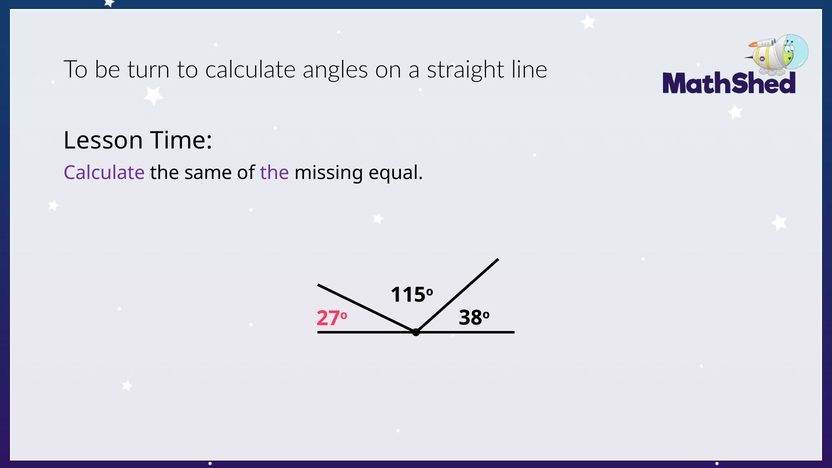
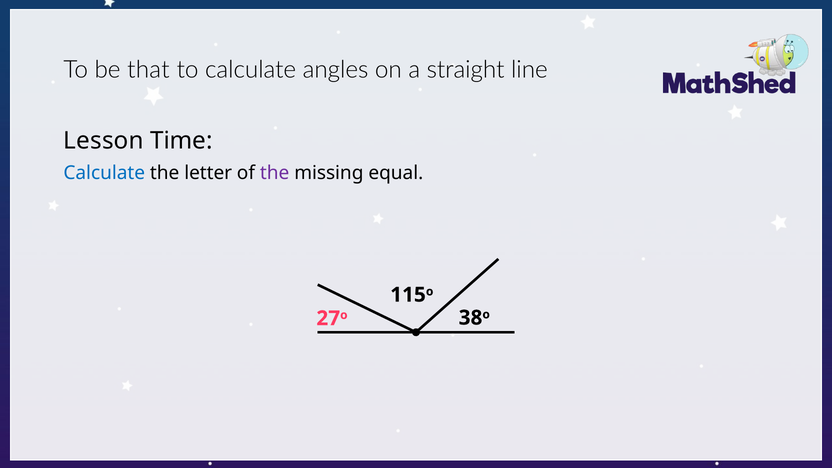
turn: turn -> that (148, 70)
Calculate colour: purple -> blue (104, 173)
same: same -> letter (208, 173)
